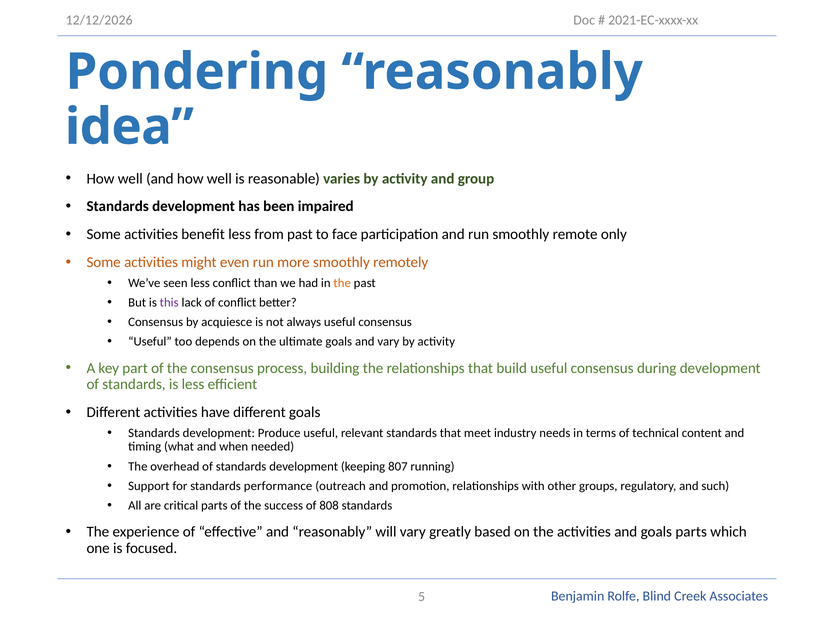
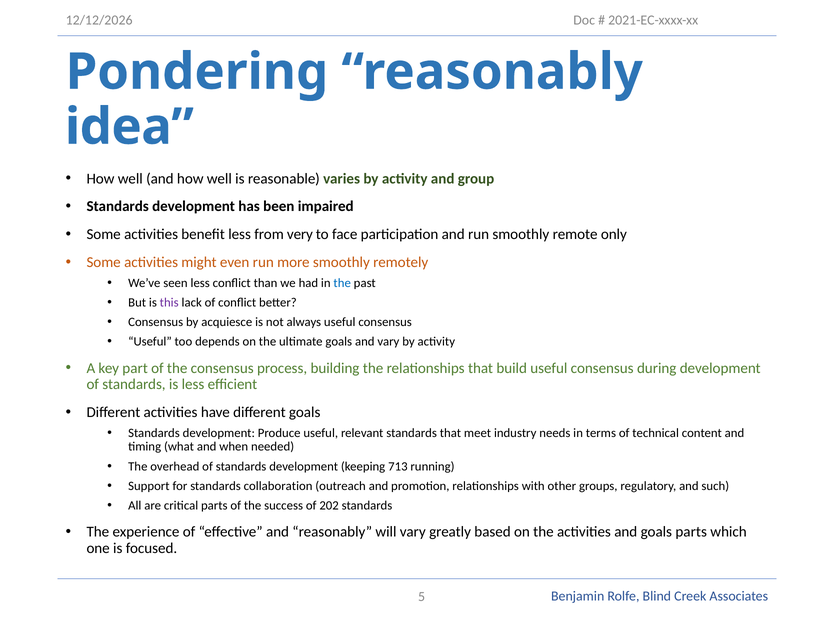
from past: past -> very (300, 234)
the colour: orange -> blue (342, 283)
807: 807 -> 713 (398, 467)
performance: performance -> collaboration (278, 486)
808: 808 -> 202 (329, 506)
